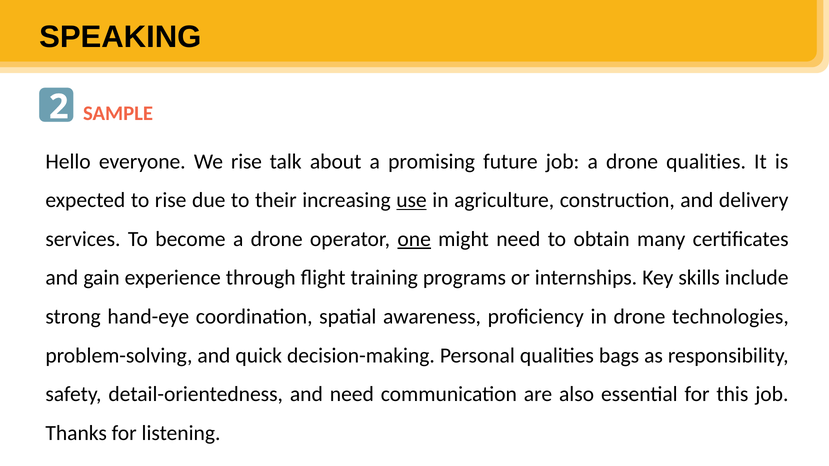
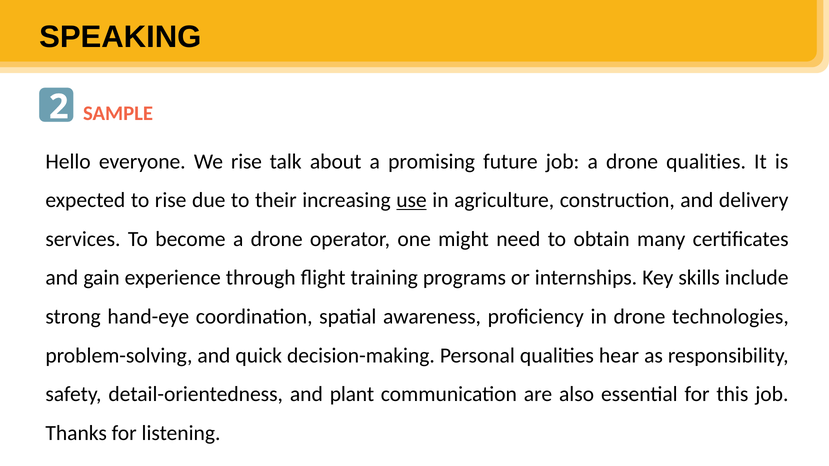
one underline: present -> none (414, 239)
bags: bags -> hear (619, 356)
and need: need -> plant (352, 395)
